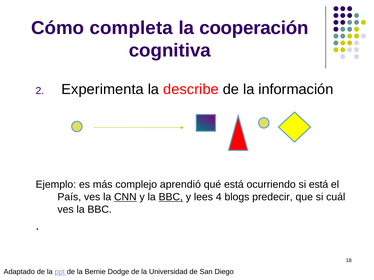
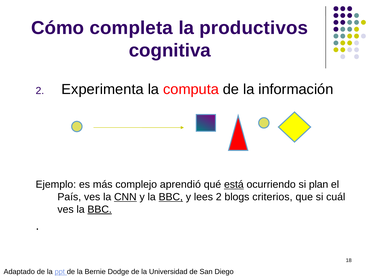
cooperación: cooperación -> productivos (254, 28)
describe: describe -> computa (191, 90)
está underline: none -> present (234, 185)
si está: está -> plan (319, 185)
lees 4: 4 -> 2 (219, 197)
predecir: predecir -> criterios (272, 197)
BBC underline: none -> present (100, 210)
